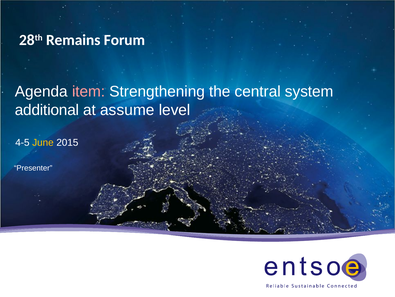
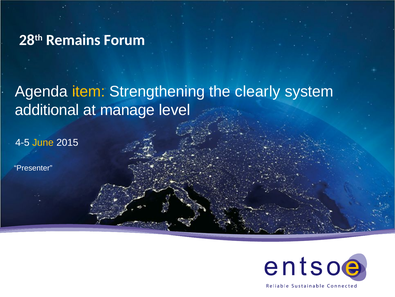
item colour: pink -> yellow (89, 91)
central: central -> clearly (258, 91)
assume: assume -> manage (127, 110)
